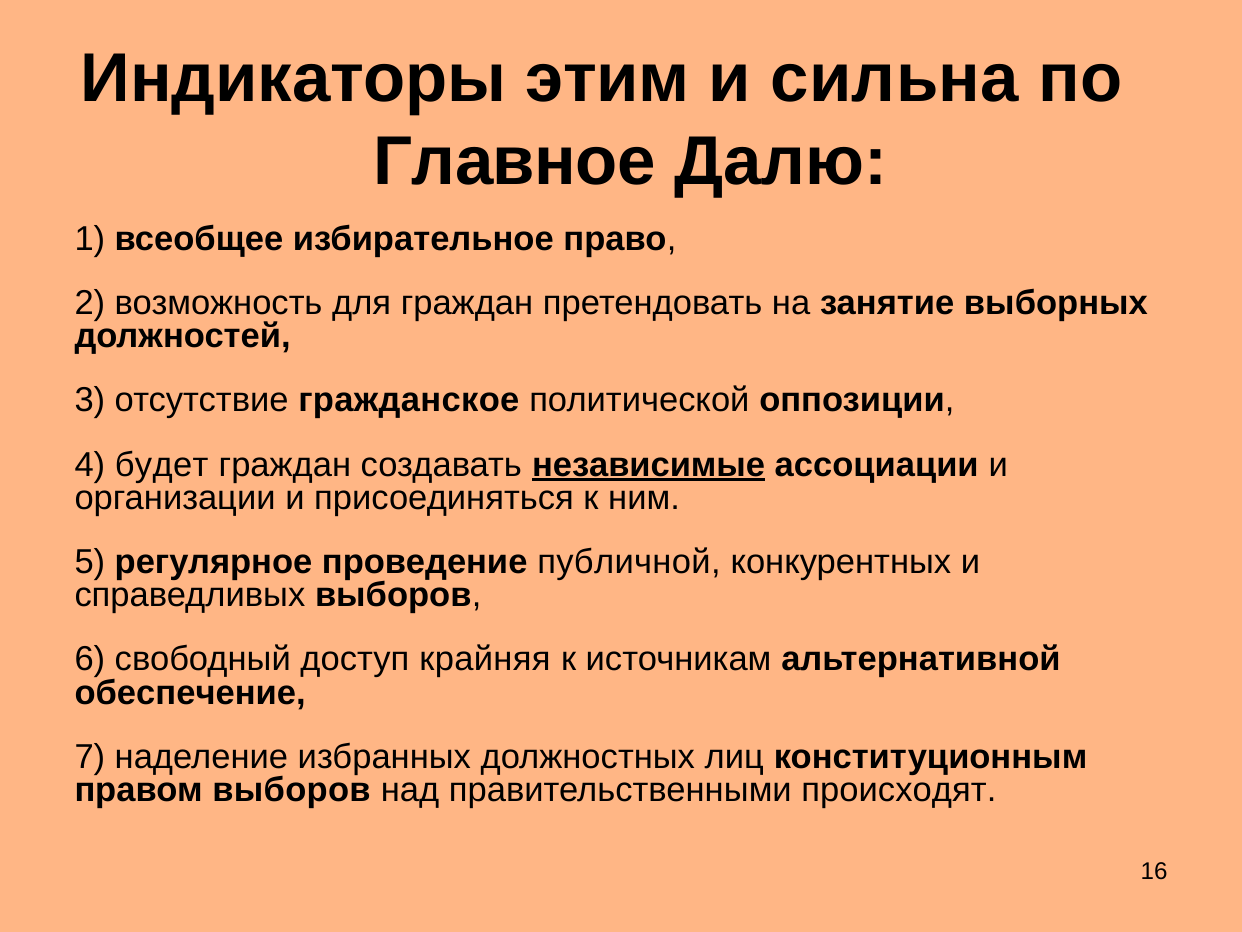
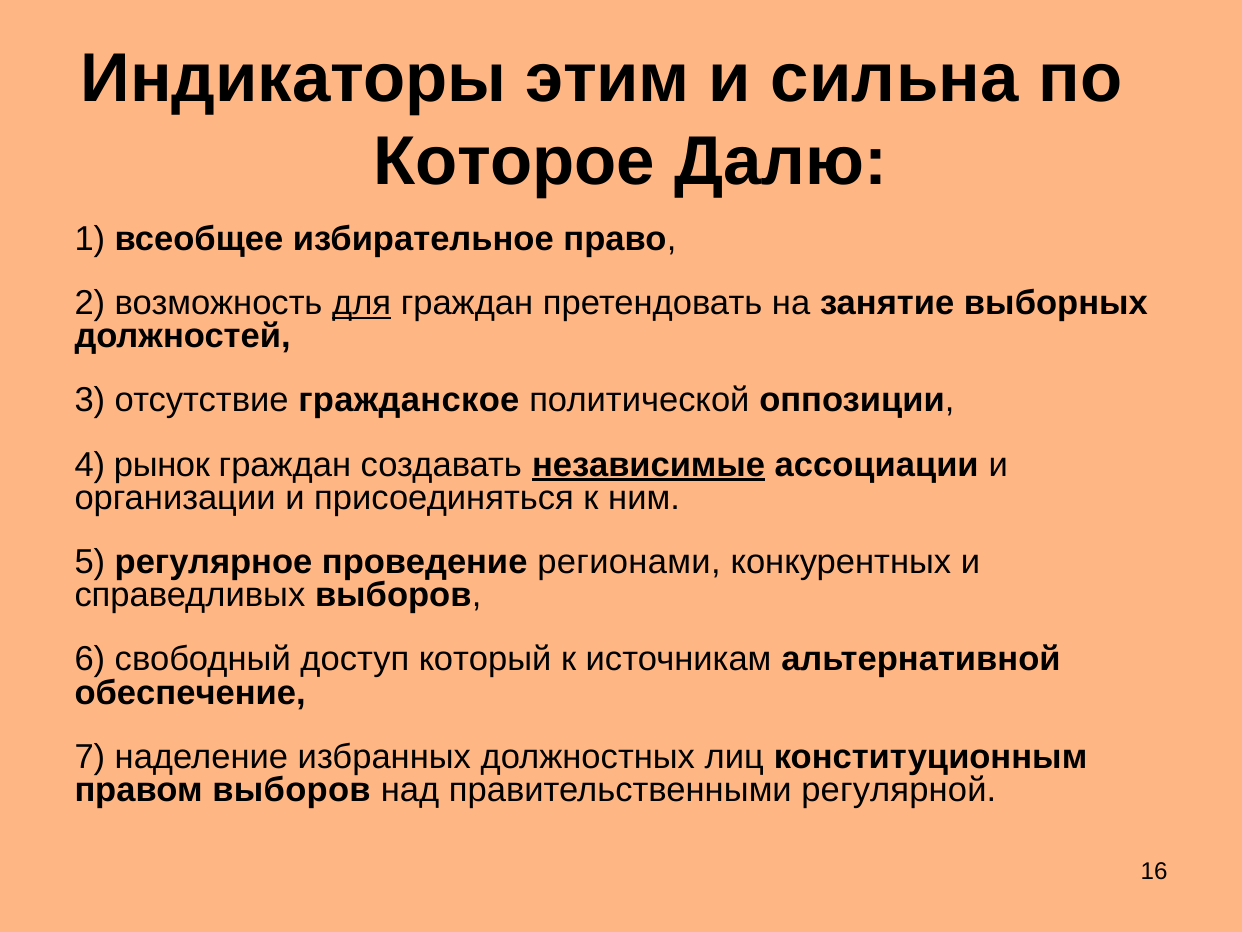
Главное: Главное -> Которое (514, 161)
для underline: none -> present (362, 303)
будет: будет -> рынок (162, 464)
публичной: публичной -> регионами (629, 562)
крайняя: крайняя -> который (485, 659)
происходят: происходят -> регулярной (899, 790)
